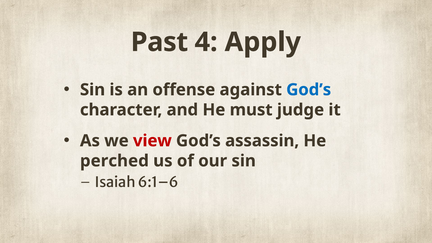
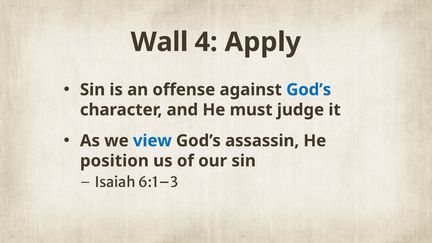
Past: Past -> Wall (159, 42)
view colour: red -> blue (152, 141)
perched: perched -> position (114, 161)
6:1–6: 6:1–6 -> 6:1–3 (158, 182)
